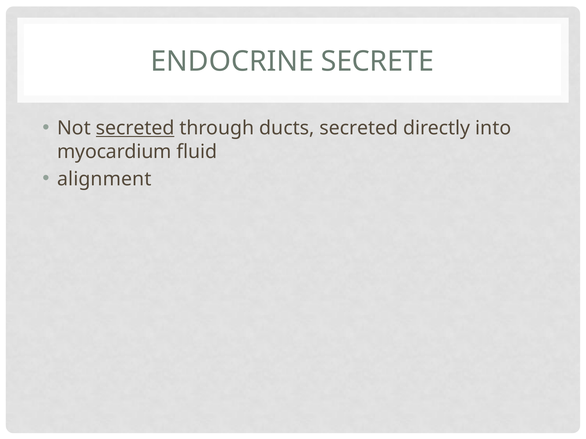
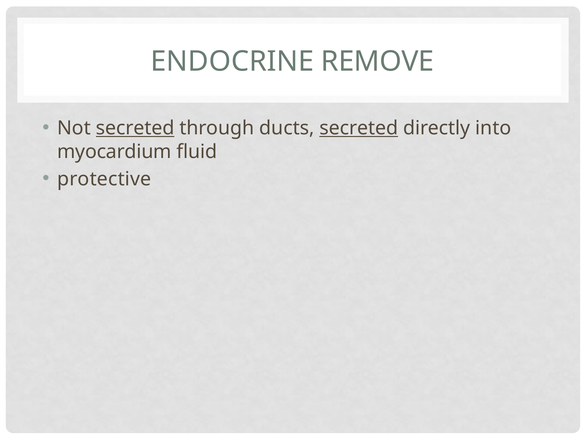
SECRETE: SECRETE -> REMOVE (377, 61)
secreted underline: none -> present (359, 128)
alignment: alignment -> protective (104, 179)
